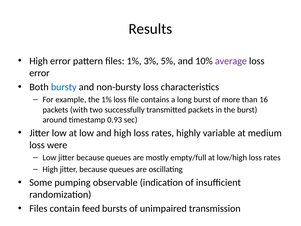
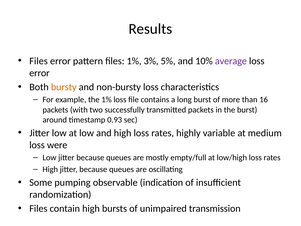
High: High -> Files (39, 61)
bursty colour: blue -> orange (64, 87)
contain feed: feed -> high (91, 208)
